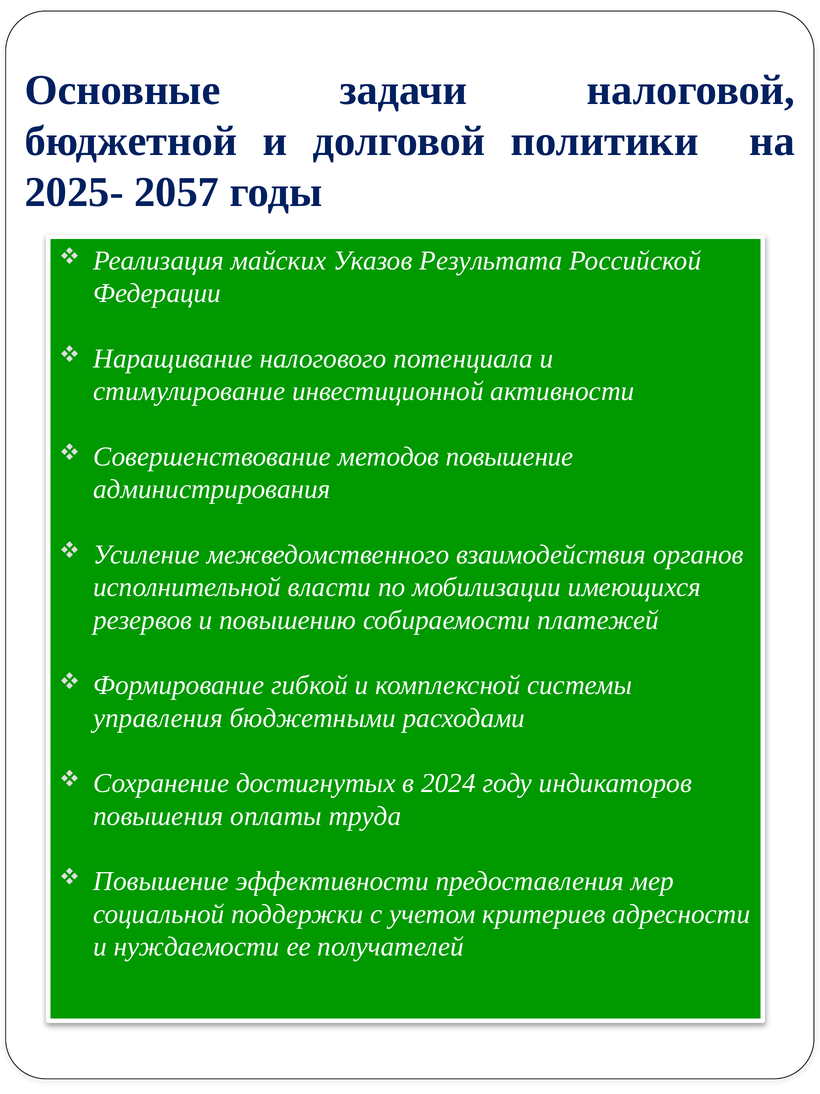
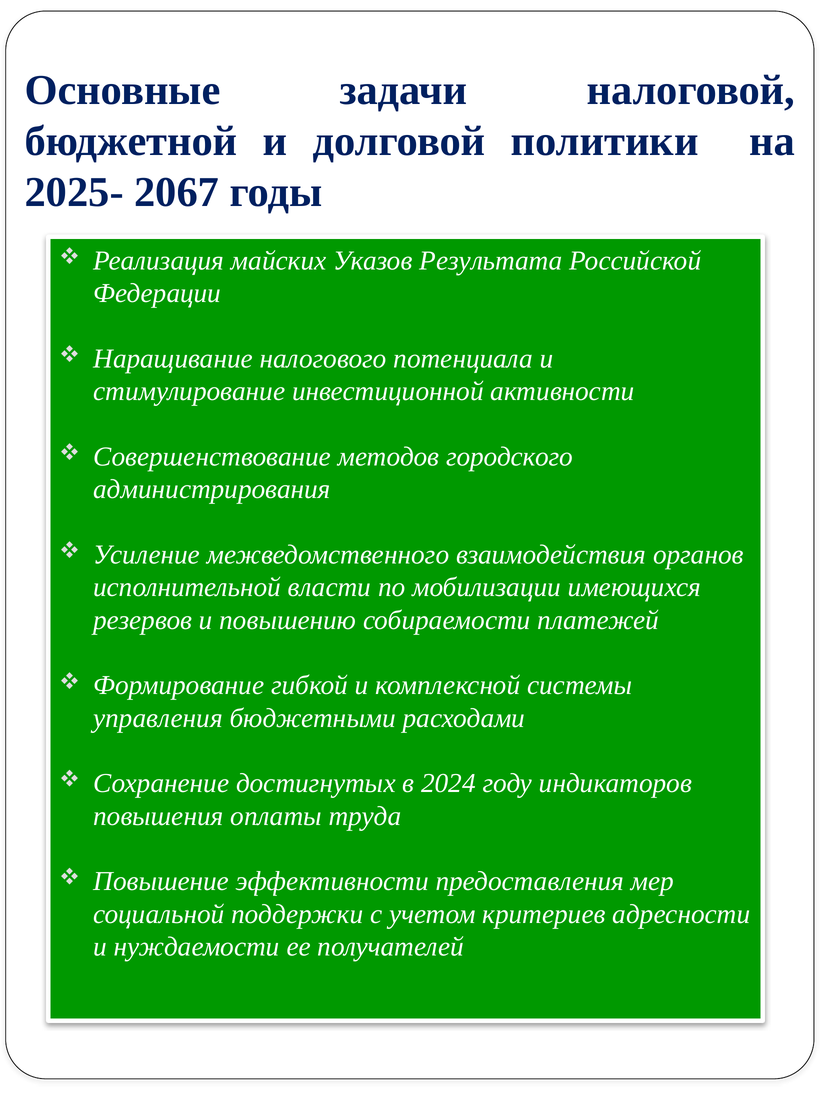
2057: 2057 -> 2067 (177, 192)
методов повышение: повышение -> городского (510, 456)
